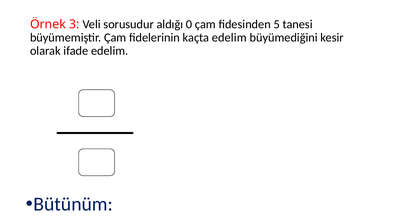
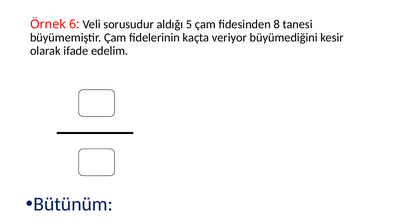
3: 3 -> 6 (74, 24)
0: 0 -> 5 (189, 24)
5: 5 -> 8 (277, 24)
kaçta edelim: edelim -> veriyor (229, 37)
